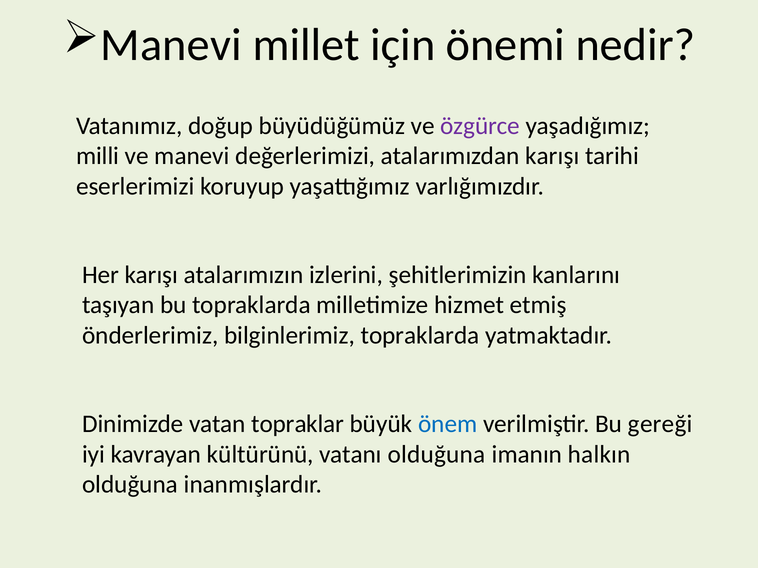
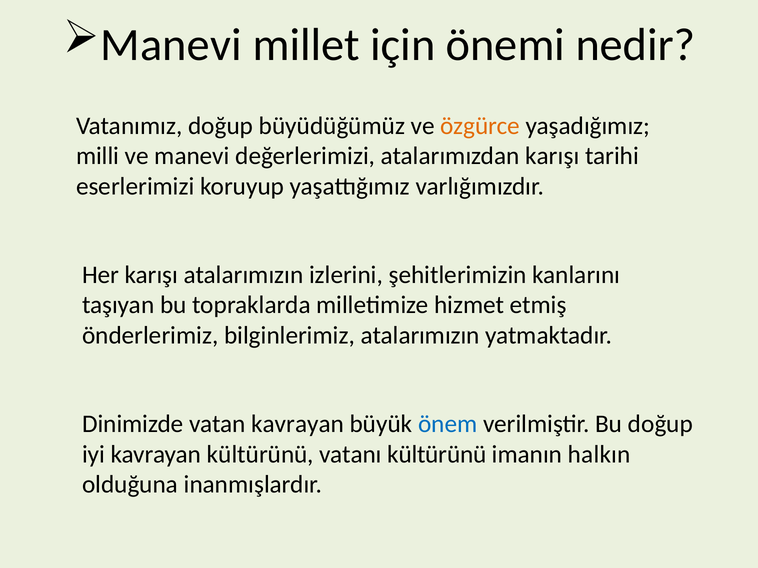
özgürce colour: purple -> orange (480, 126)
bilginlerimiz topraklarda: topraklarda -> atalarımızın (420, 336)
vatan topraklar: topraklar -> kavrayan (298, 424)
Bu gereği: gereği -> doğup (660, 424)
vatanı olduğuna: olduğuna -> kültürünü (437, 455)
